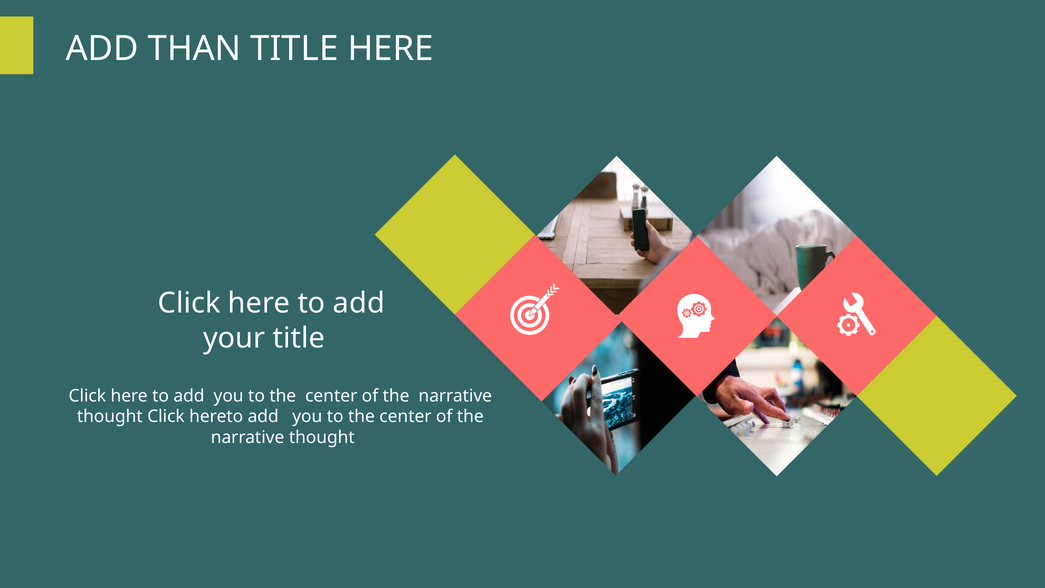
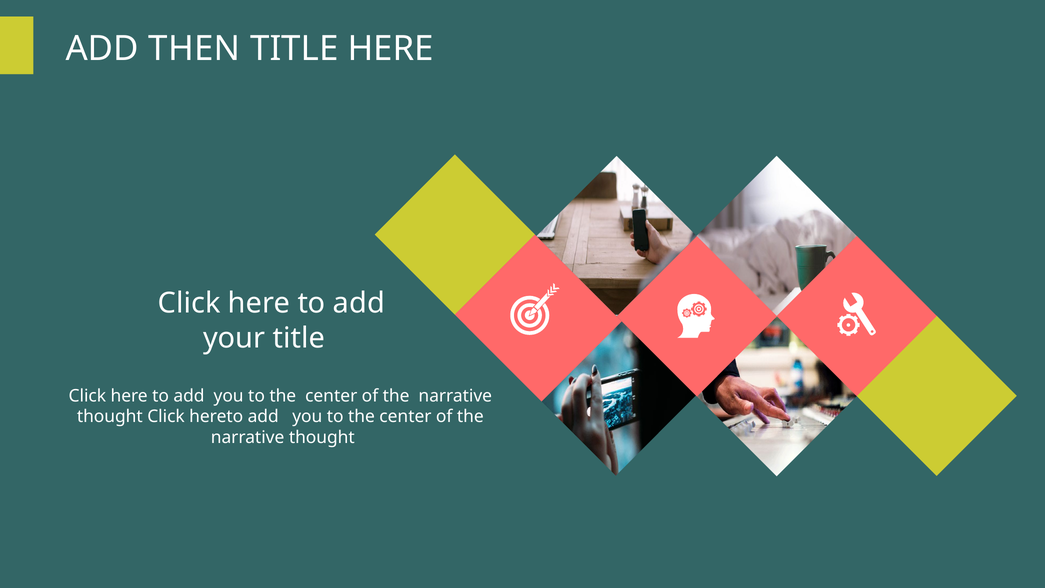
THAN: THAN -> THEN (194, 49)
